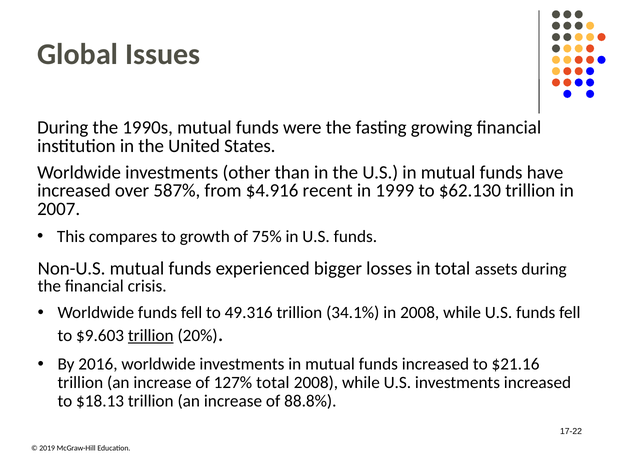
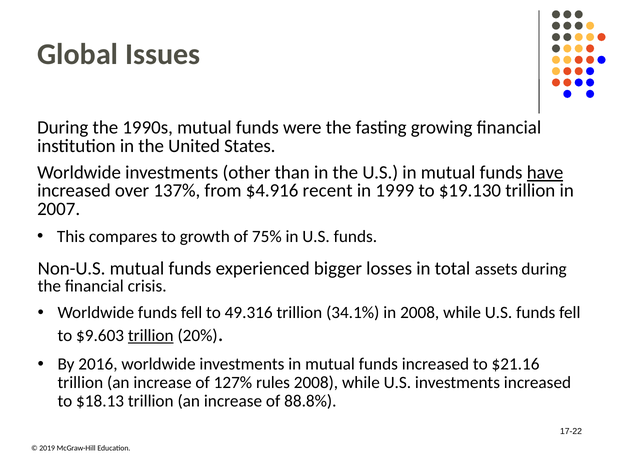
have underline: none -> present (545, 173)
587%: 587% -> 137% (177, 191)
$62.130: $62.130 -> $19.130 (470, 191)
127% total: total -> rules (273, 383)
